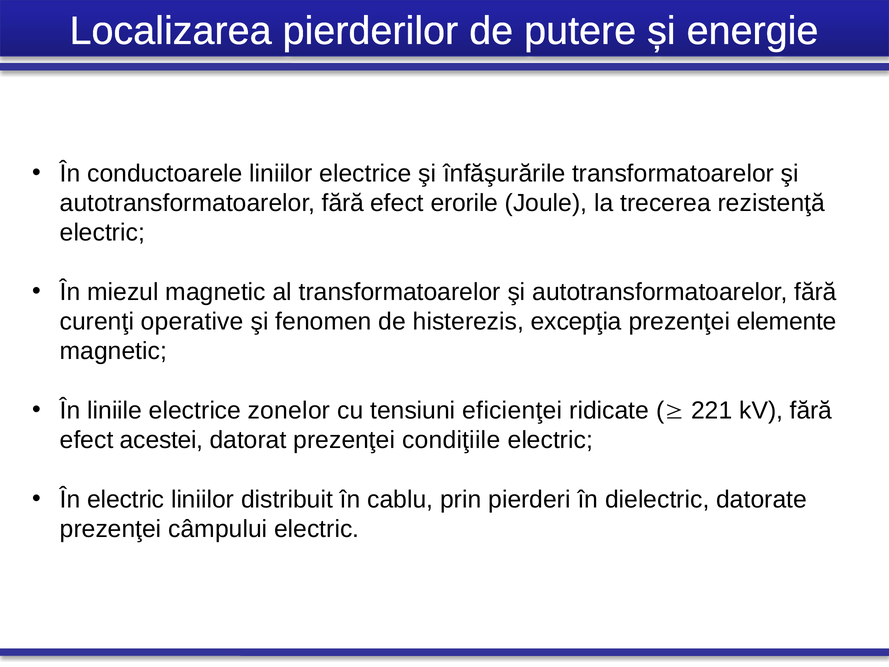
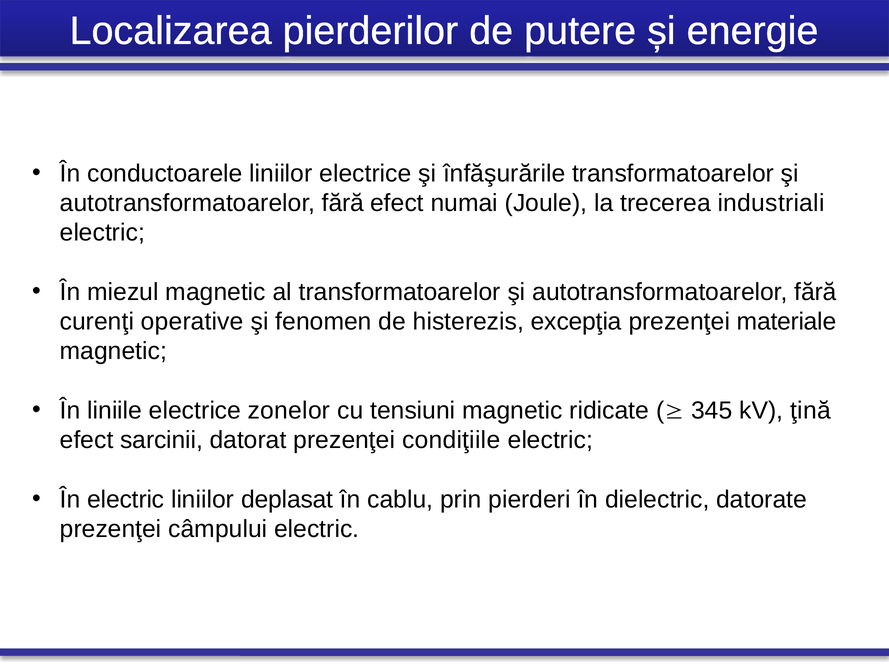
erorile: erorile -> numai (464, 203)
rezistenţă: rezistenţă -> industriali (771, 203)
elemente: elemente -> materiale (787, 322)
tensiuni eficienţei: eficienţei -> magnetic (512, 410)
221: 221 -> 345 (712, 410)
kV fără: fără -> ţină (811, 410)
acestei: acestei -> sarcinii (162, 440)
distribuit: distribuit -> deplasat (287, 499)
